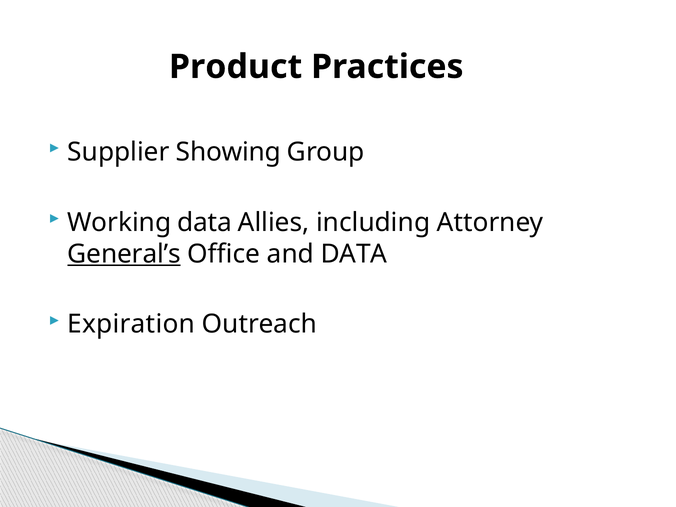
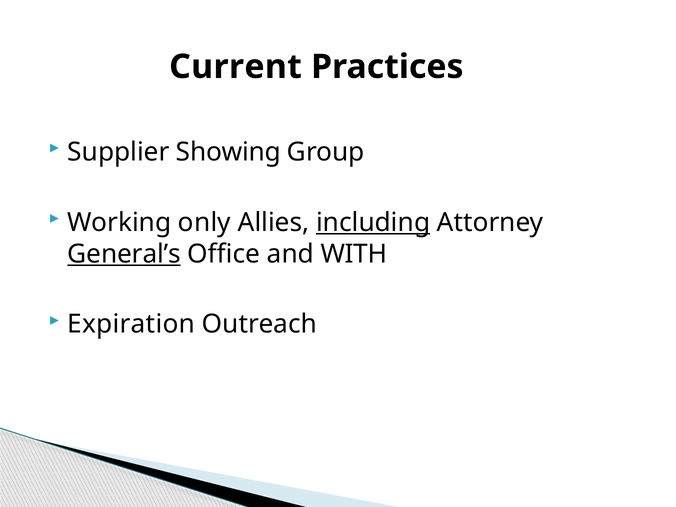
Product: Product -> Current (236, 67)
Working data: data -> only (204, 222)
including underline: none -> present (373, 222)
and DATA: DATA -> WITH (354, 254)
